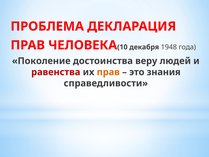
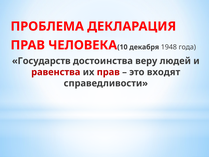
Поколение: Поколение -> Государств (41, 61)
прав colour: orange -> red (108, 72)
знания: знания -> входят (164, 72)
